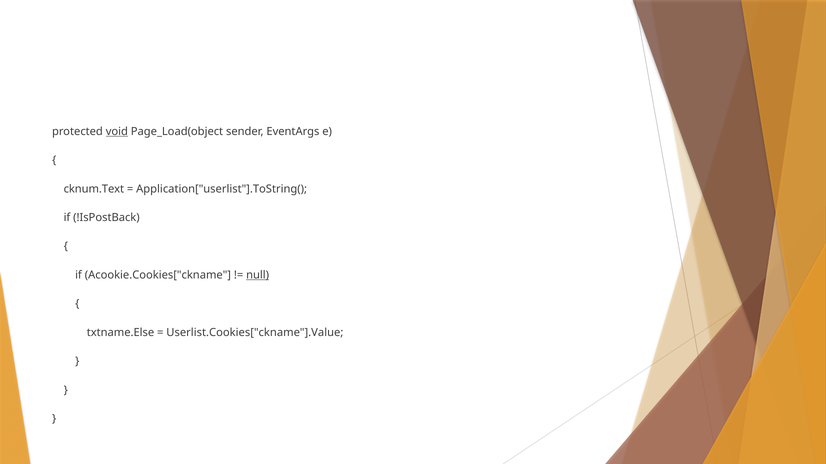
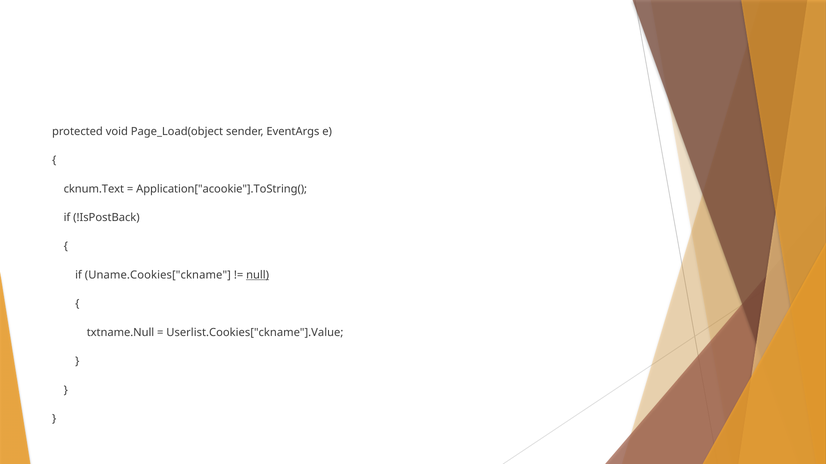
void underline: present -> none (117, 132)
Application["userlist"].ToString(: Application["userlist"].ToString( -> Application["acookie"].ToString( (222, 189)
Acookie.Cookies["ckname: Acookie.Cookies["ckname -> Uname.Cookies["ckname (158, 275)
txtname.Else: txtname.Else -> txtname.Null (120, 333)
